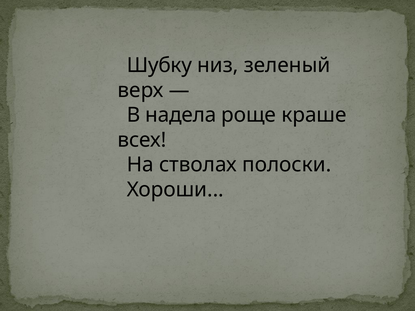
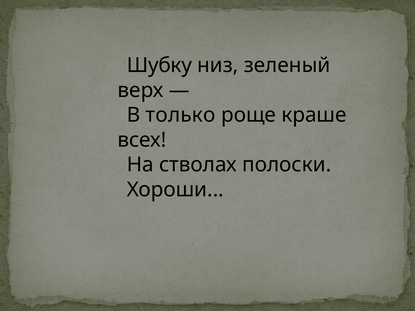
надела: надела -> только (181, 115)
